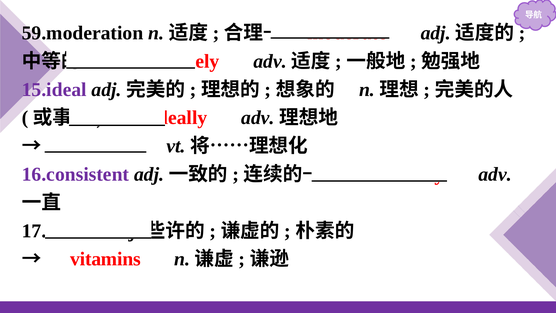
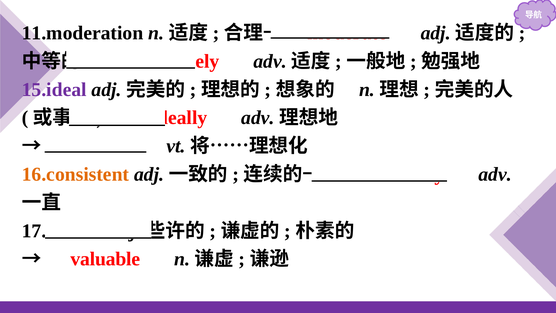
59.moderation: 59.moderation -> 11.moderation (83, 33)
16.consistent colour: purple -> orange (75, 174)
vitamins: vitamins -> valuable (105, 259)
